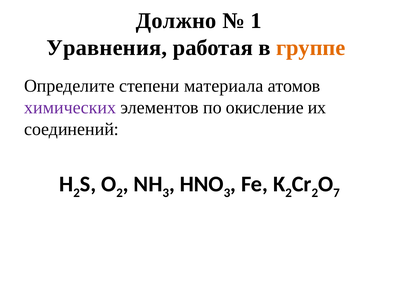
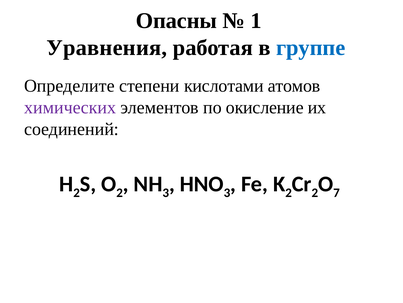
Должно: Должно -> Опасны (176, 21)
группе colour: orange -> blue (311, 48)
материала: материала -> кислотами (224, 86)
